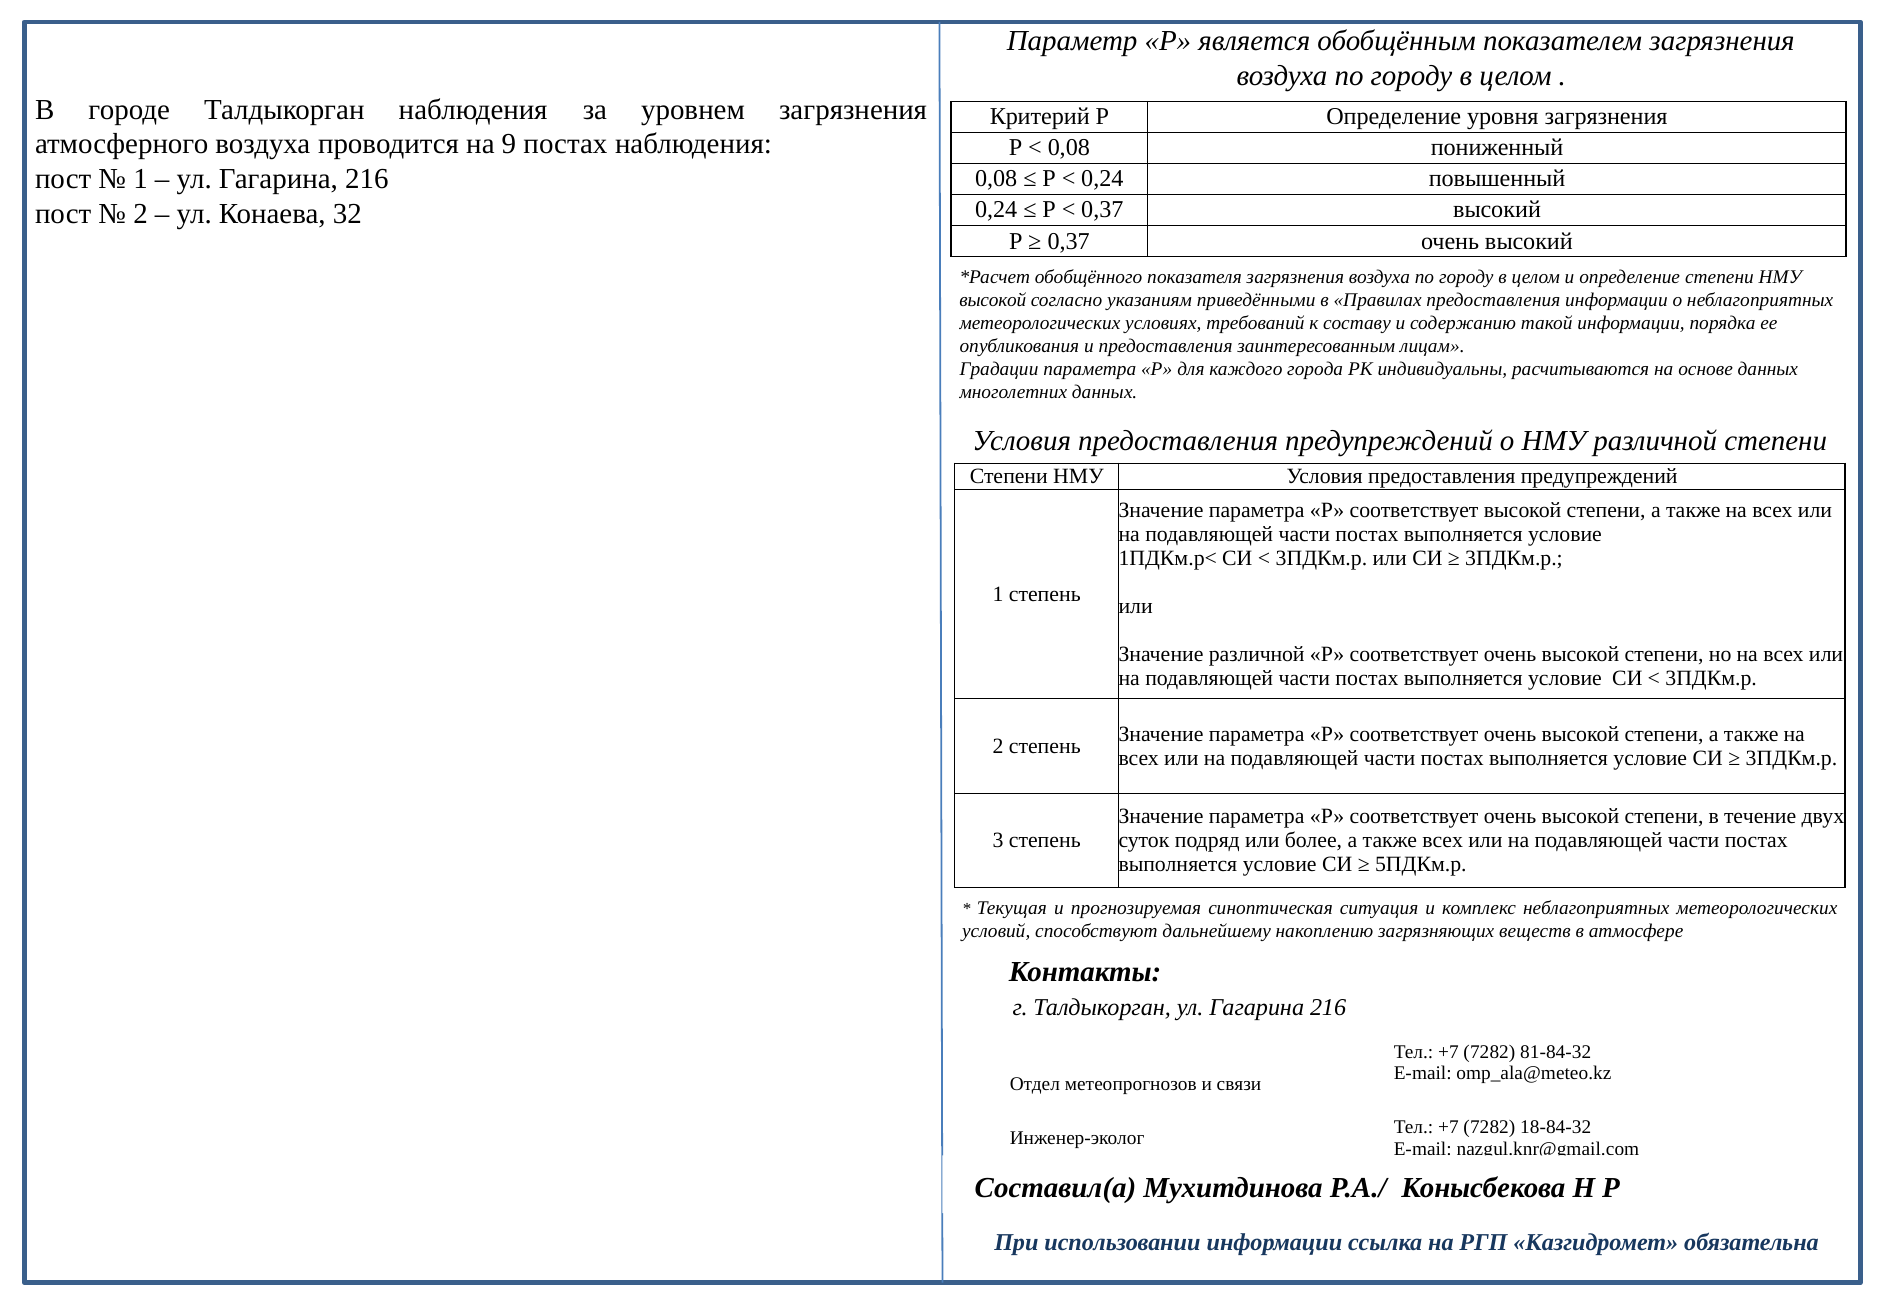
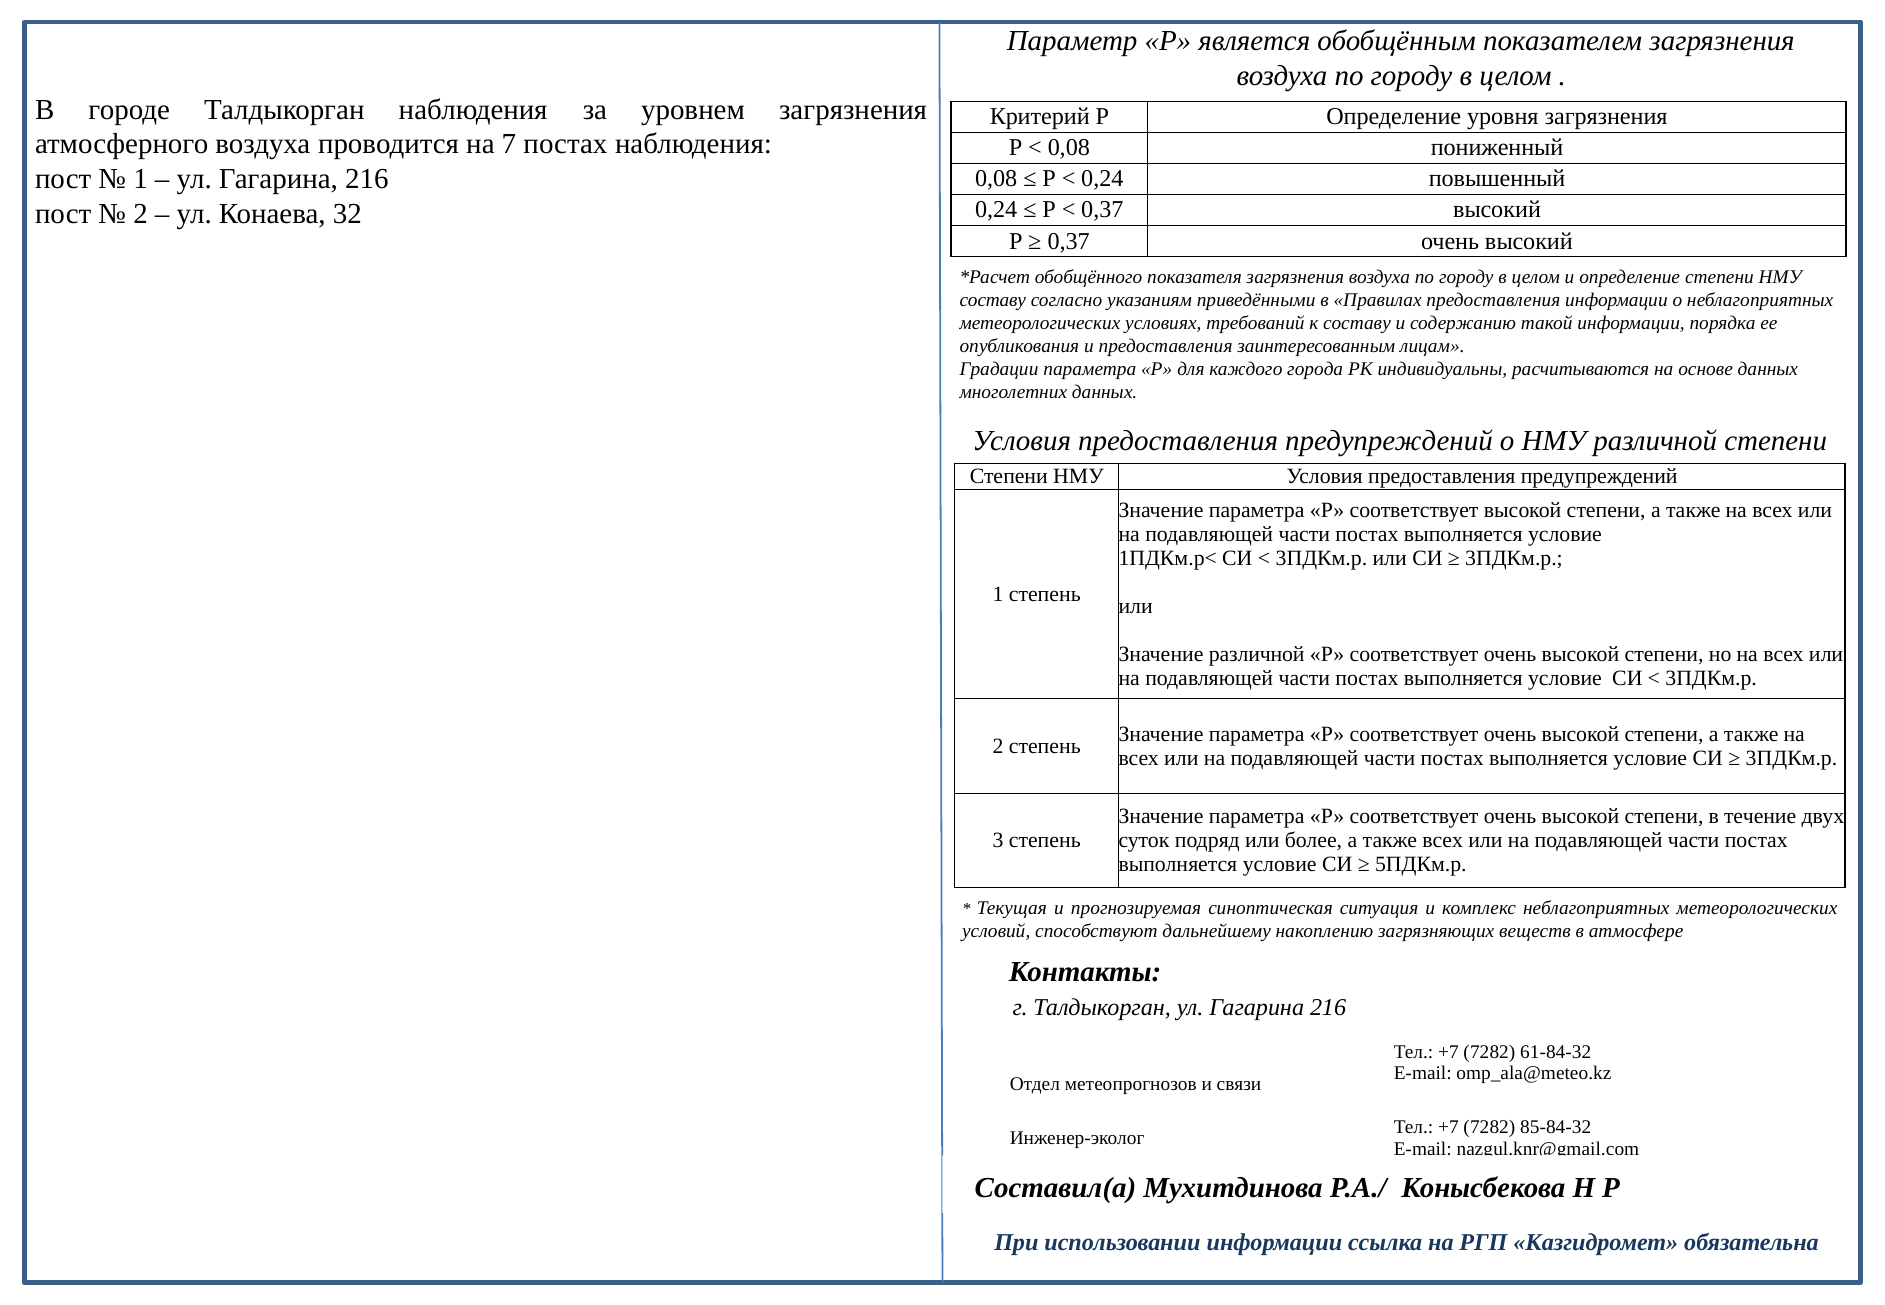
9: 9 -> 7 (509, 144)
высокой: высокой -> составу (993, 300)
81-84-32: 81-84-32 -> 61-84-32 (1556, 1052)
18-84-32: 18-84-32 -> 85-84-32 (1556, 1127)
